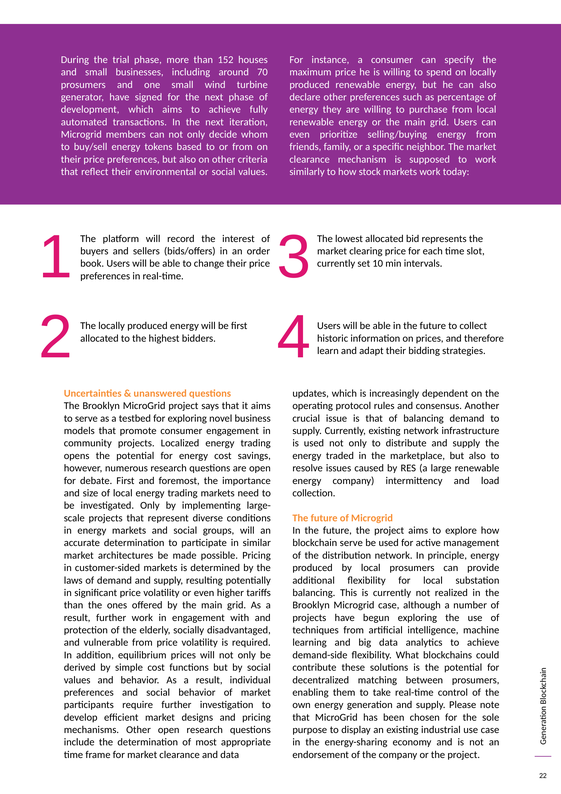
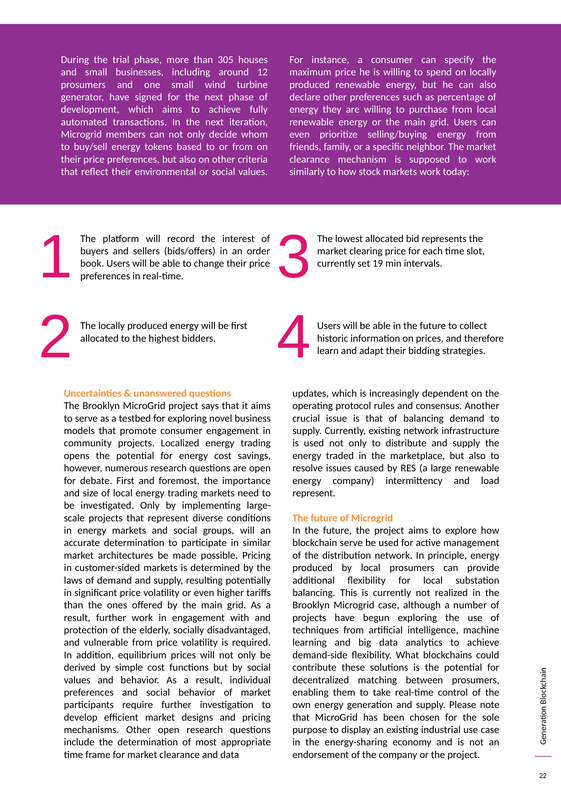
152: 152 -> 305 (226, 60)
70: 70 -> 12 (262, 72)
10: 10 -> 19 (378, 263)
collection: collection -> represent (314, 493)
